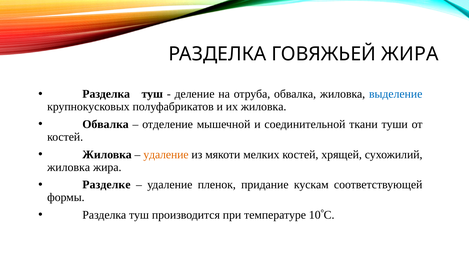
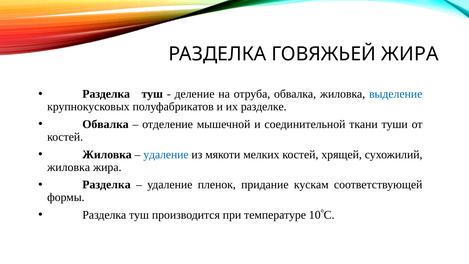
их жиловка: жиловка -> разделке (264, 107)
удаление colour: orange -> blue (166, 154)
Разделке: Разделке -> Разделка (107, 185)
